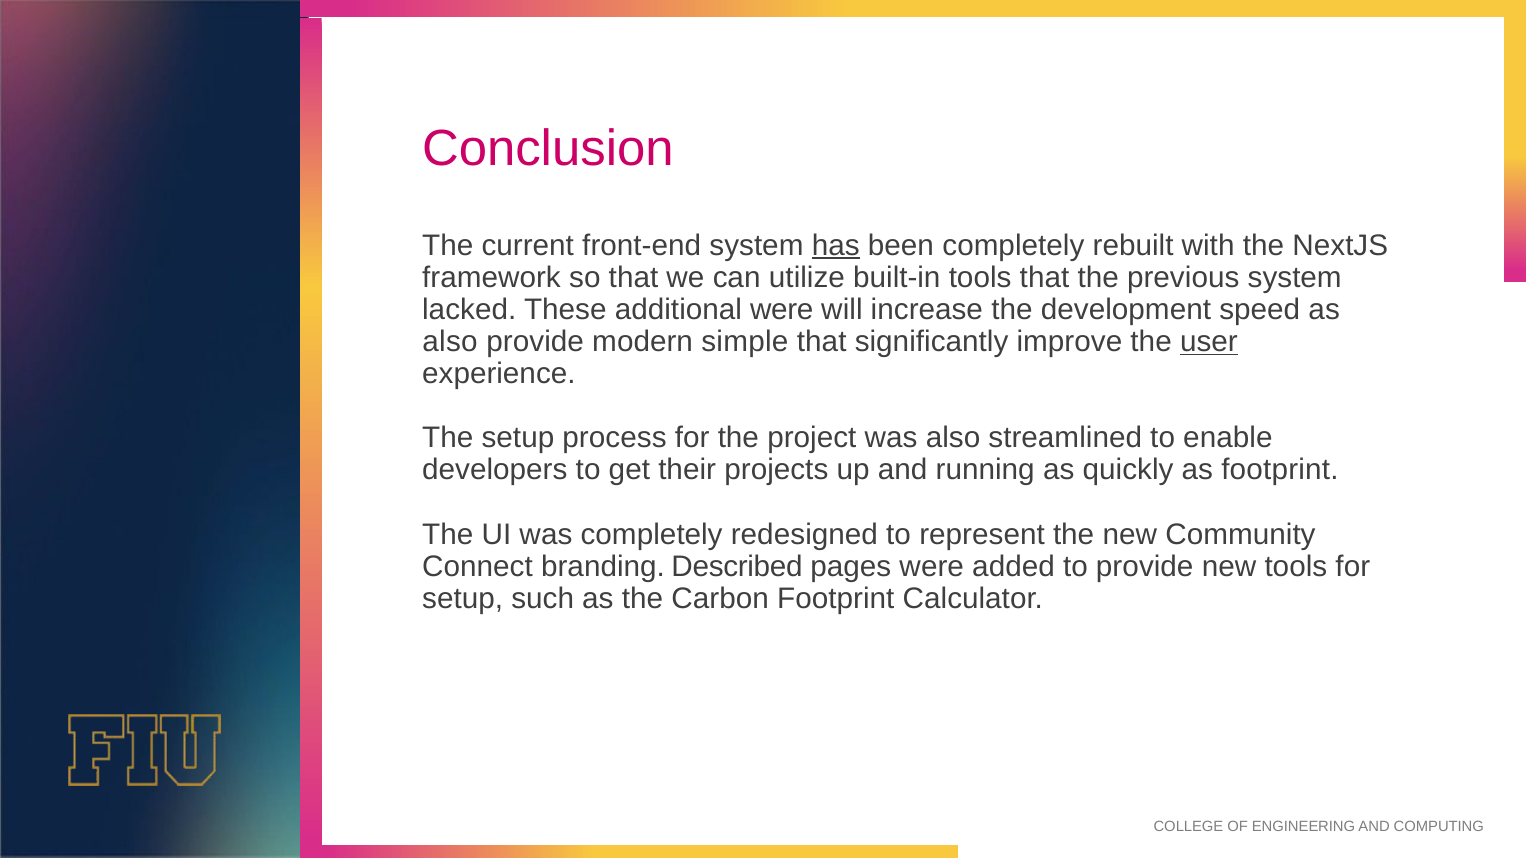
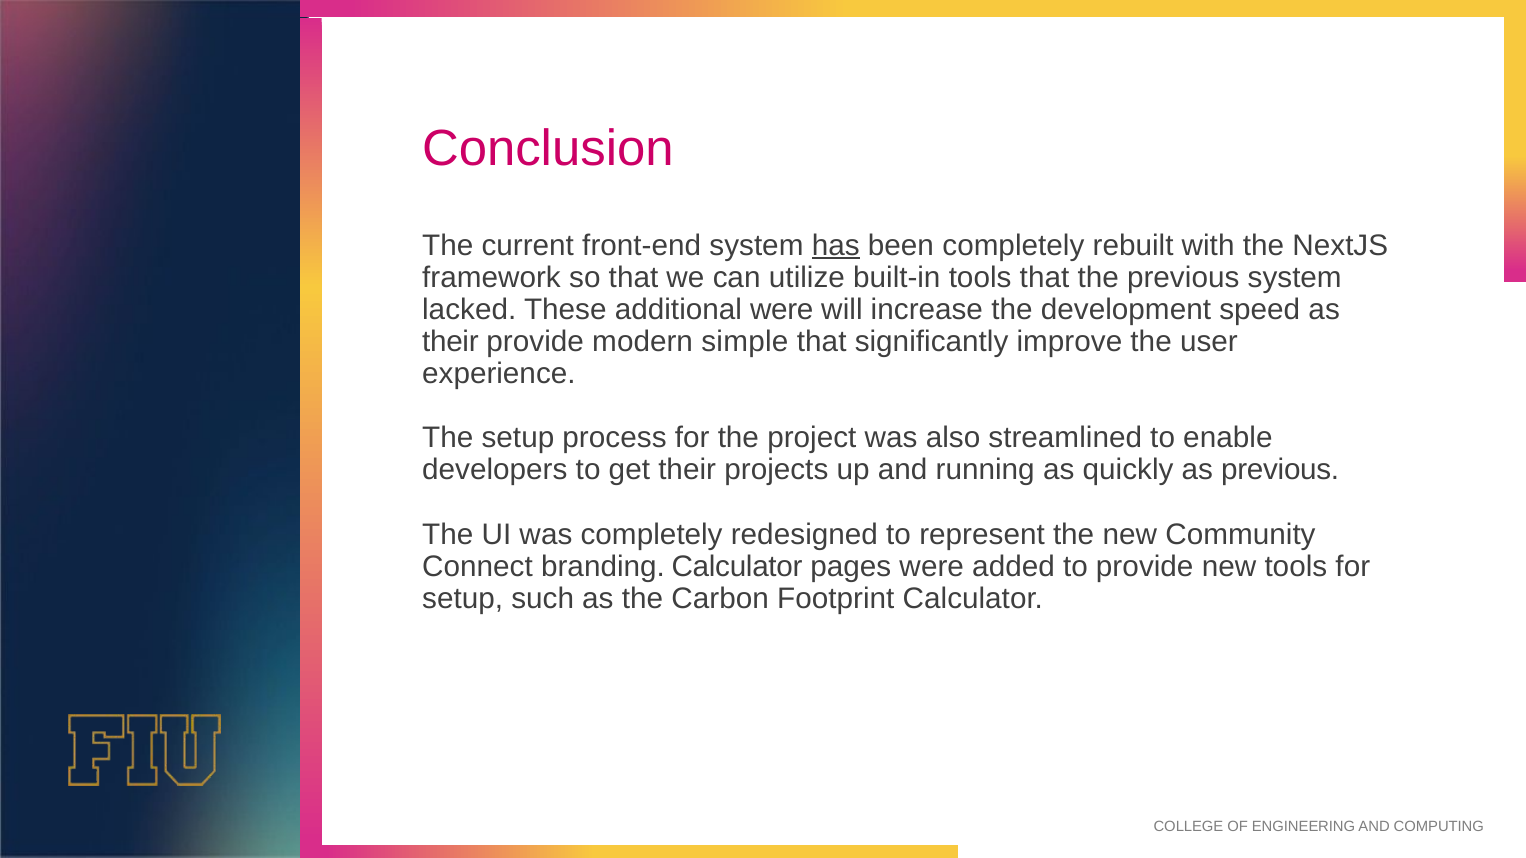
also: also -> their (450, 342)
user underline: present -> none (1209, 342)
as footprint: footprint -> previous (1280, 470)
branding Described: Described -> Calculator (737, 567)
